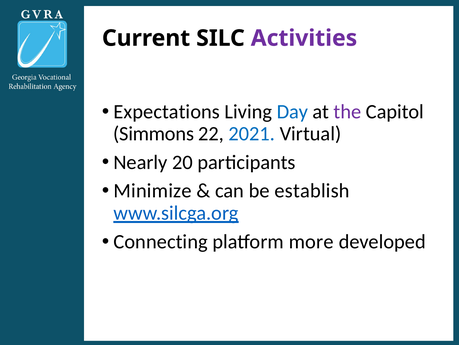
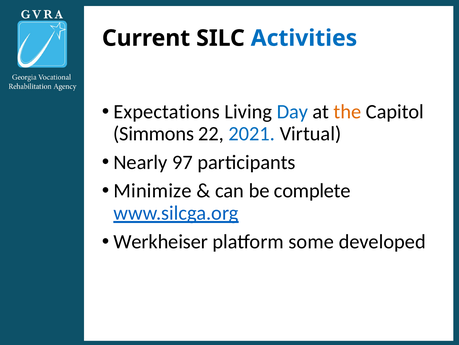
Activities colour: purple -> blue (304, 38)
the colour: purple -> orange (347, 111)
20: 20 -> 97 (182, 162)
establish: establish -> complete (312, 190)
Connecting: Connecting -> Werkheiser (161, 241)
more: more -> some (311, 241)
